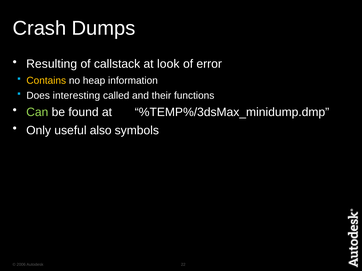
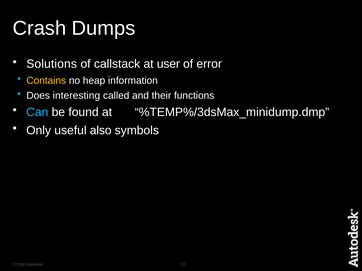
Resulting: Resulting -> Solutions (52, 64)
look: look -> user (168, 64)
Can colour: light green -> light blue (37, 112)
